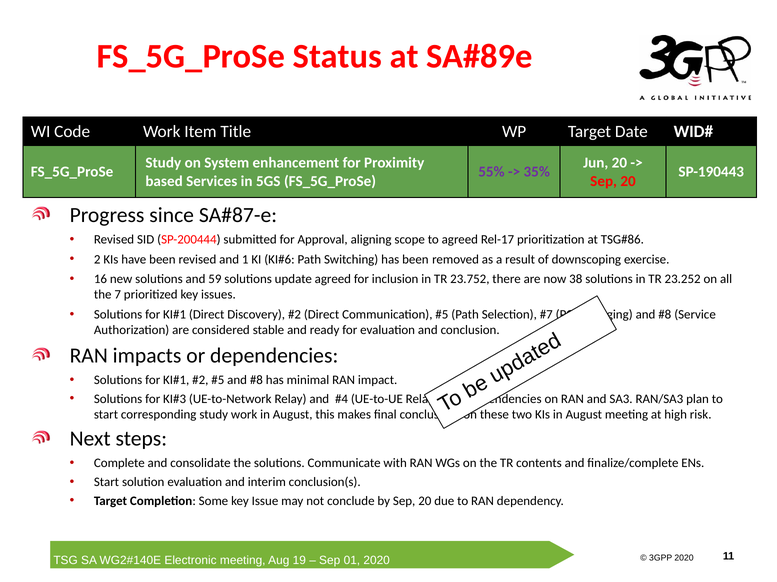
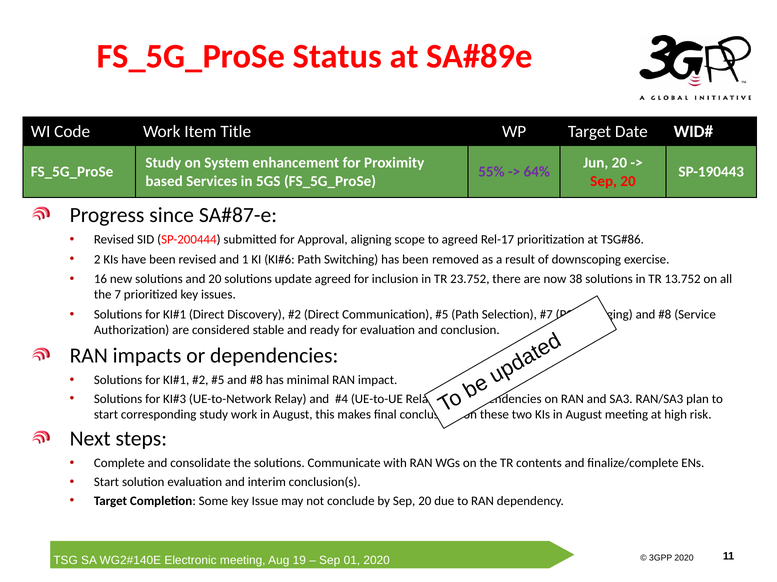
35%: 35% -> 64% (537, 172)
and 59: 59 -> 20 (215, 279)
23.252: 23.252 -> 13.752 (683, 279)
